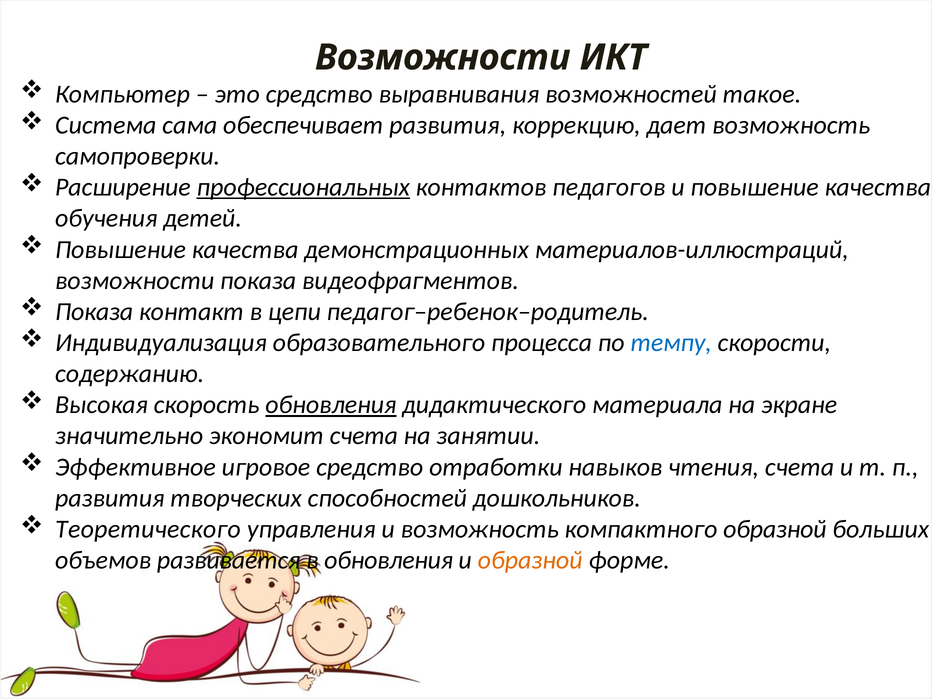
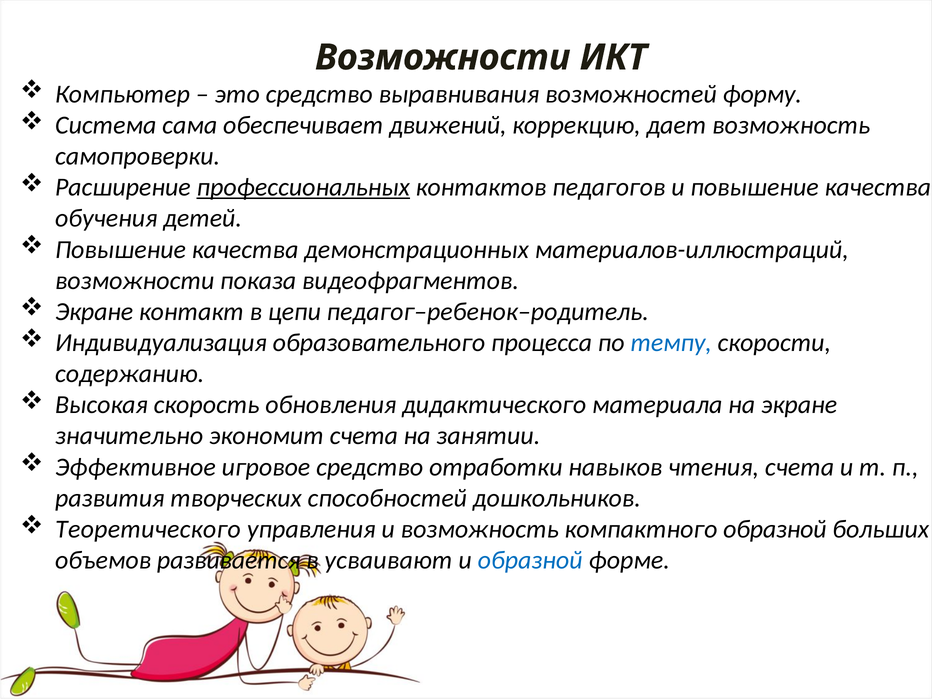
такое: такое -> форму (762, 94)
обеспечивает развития: развития -> движений (448, 125)
Показа: Показа -> Экране (94, 312)
обновления underline: present -> none (331, 405)
в обновления: обновления -> усваивают (388, 560)
образной colour: orange -> blue (530, 560)
